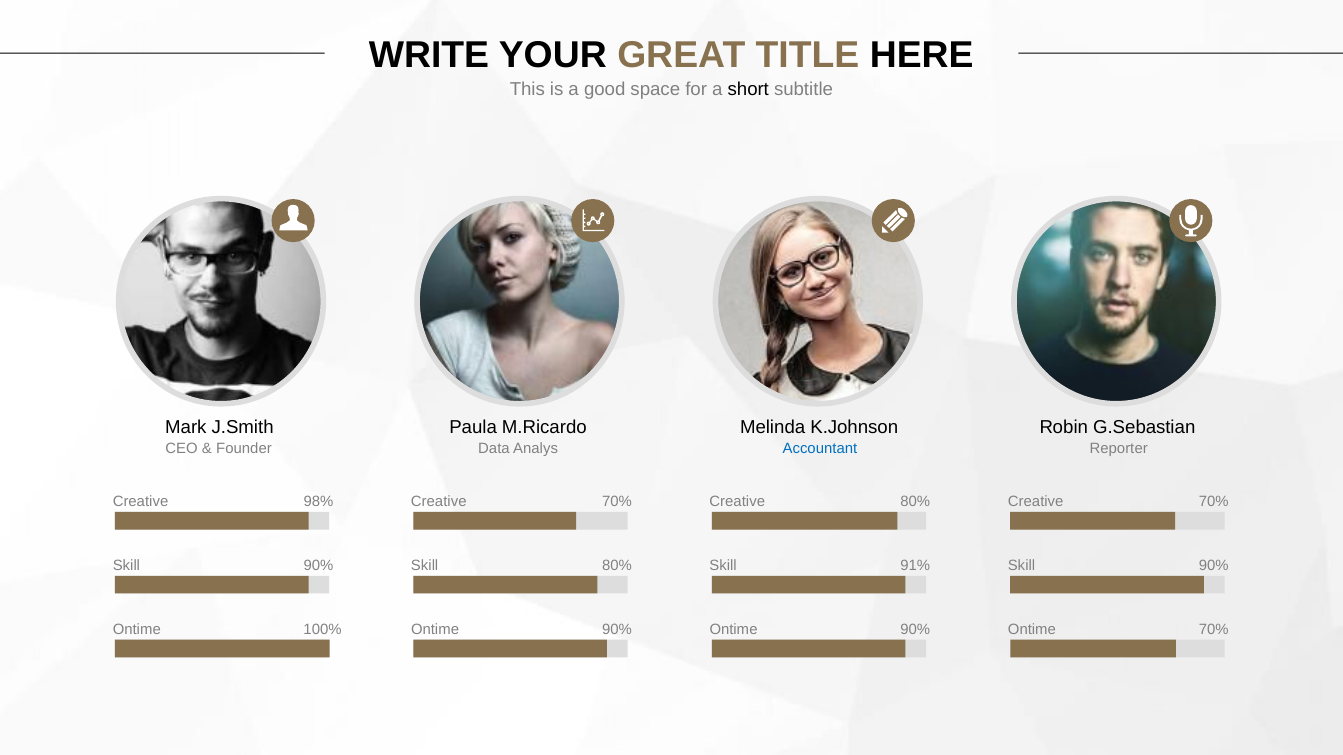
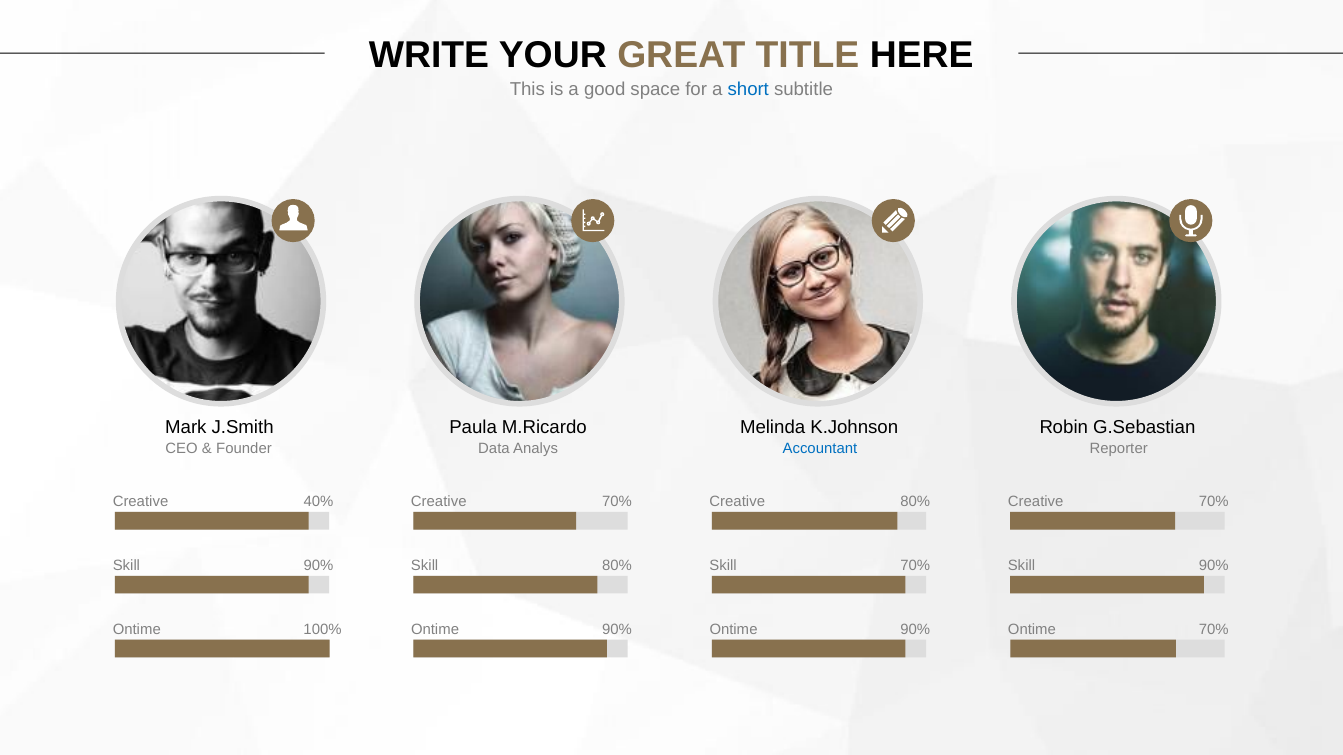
short colour: black -> blue (748, 89)
98%: 98% -> 40% (318, 502)
Skill 91%: 91% -> 70% (915, 566)
